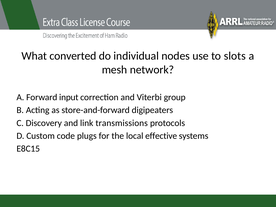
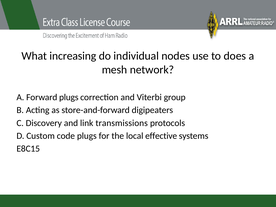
converted: converted -> increasing (73, 56)
slots: slots -> does (235, 56)
Forward input: input -> plugs (69, 97)
